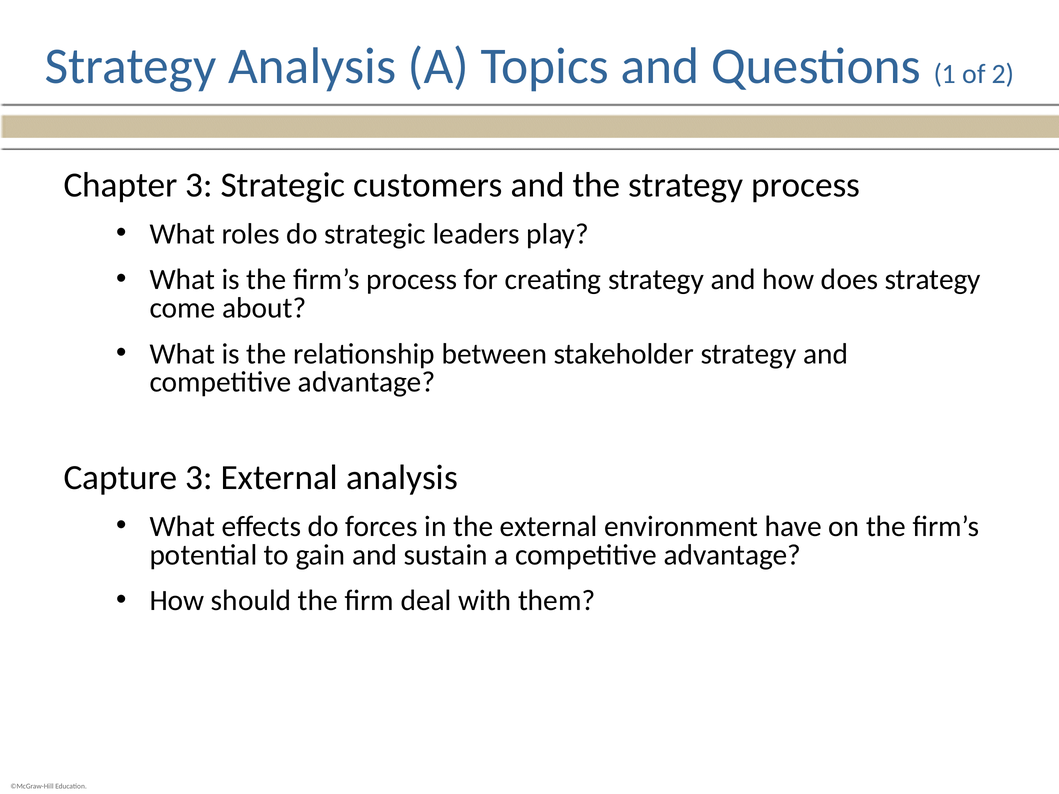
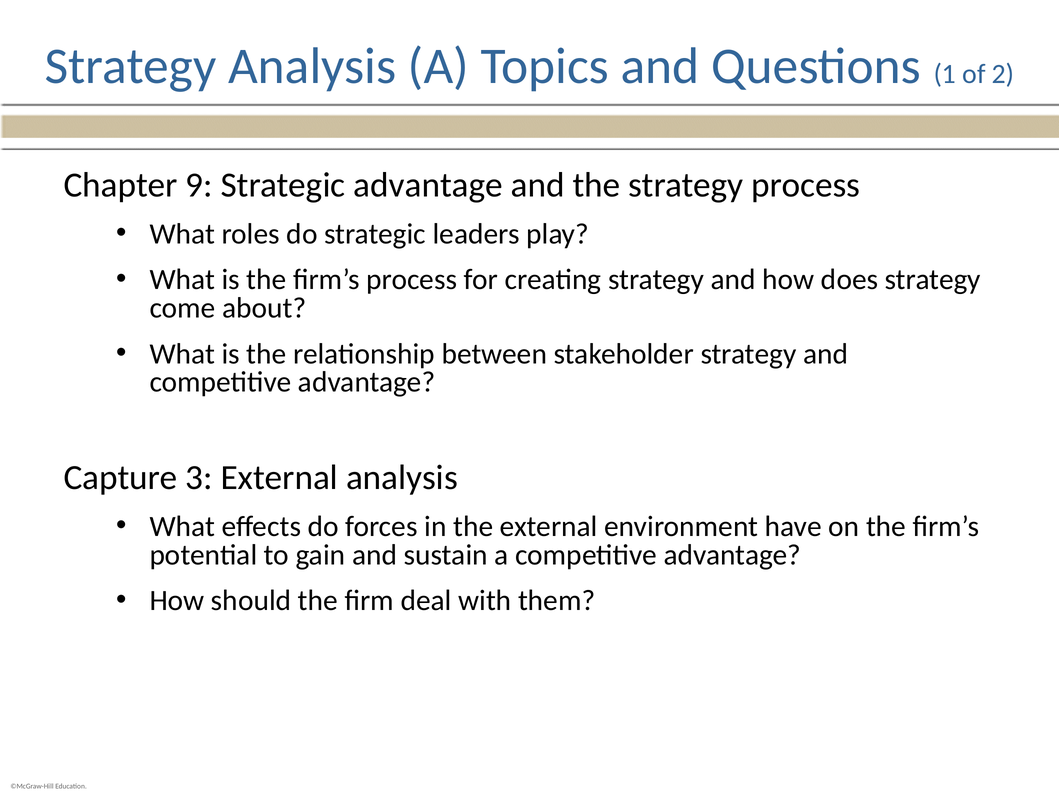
Chapter 3: 3 -> 9 (199, 185)
Strategic customers: customers -> advantage (428, 185)
